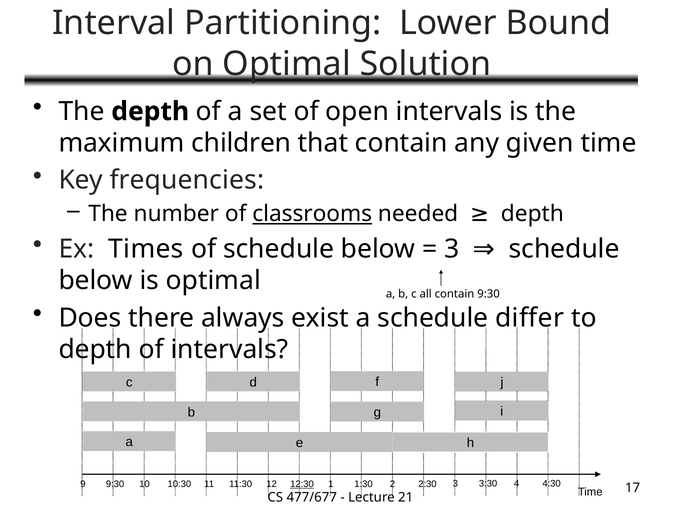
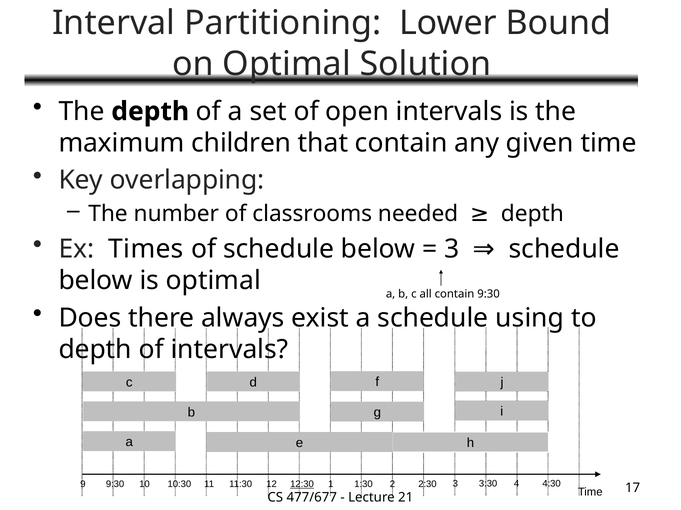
frequencies: frequencies -> overlapping (187, 180)
classrooms underline: present -> none (312, 214)
differ: differ -> using (530, 318)
